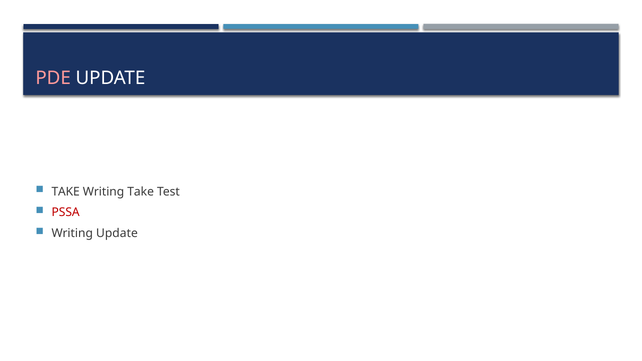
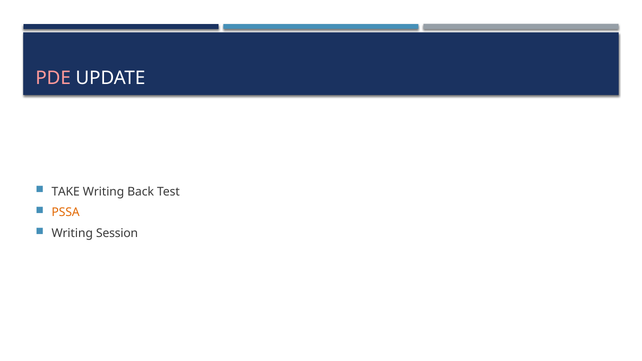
Writing Take: Take -> Back (141, 192)
PSSA colour: red -> orange (66, 212)
Writing Update: Update -> Session (117, 233)
